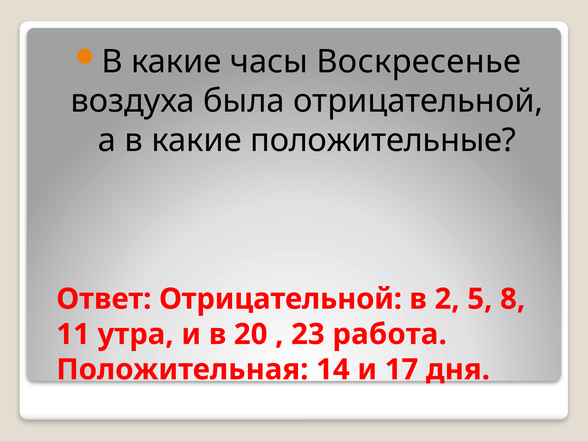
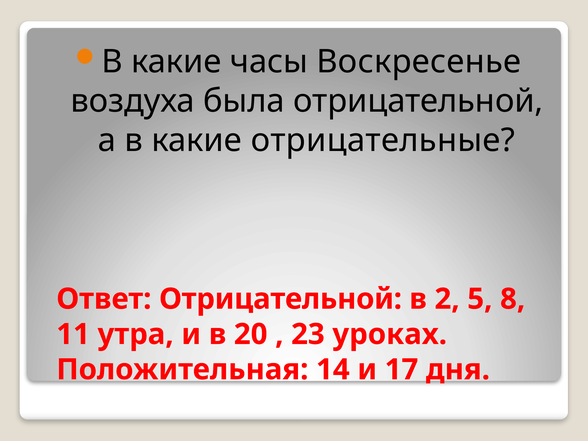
положительные: положительные -> отрицательные (383, 140)
работа: работа -> уроках (390, 334)
